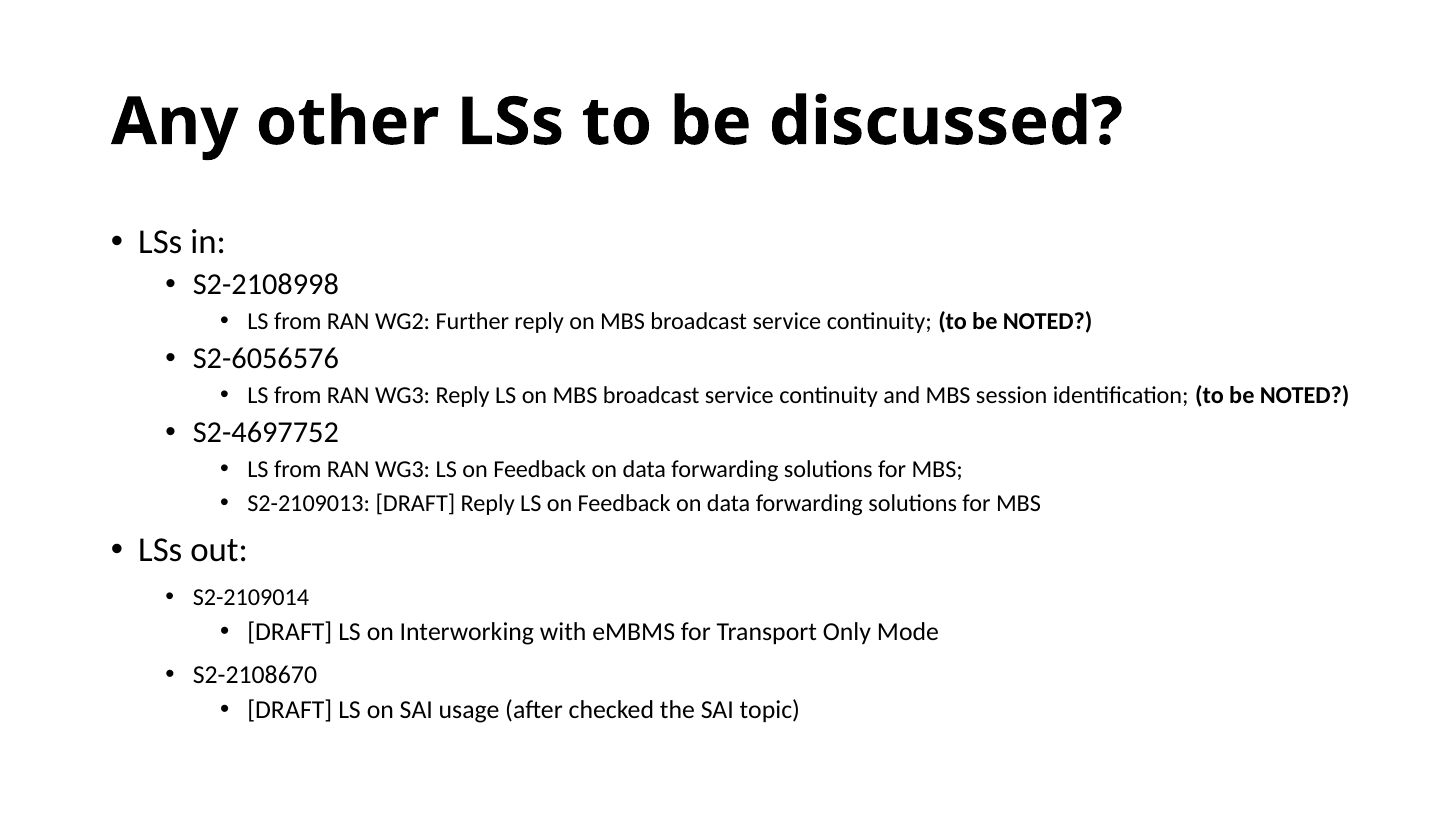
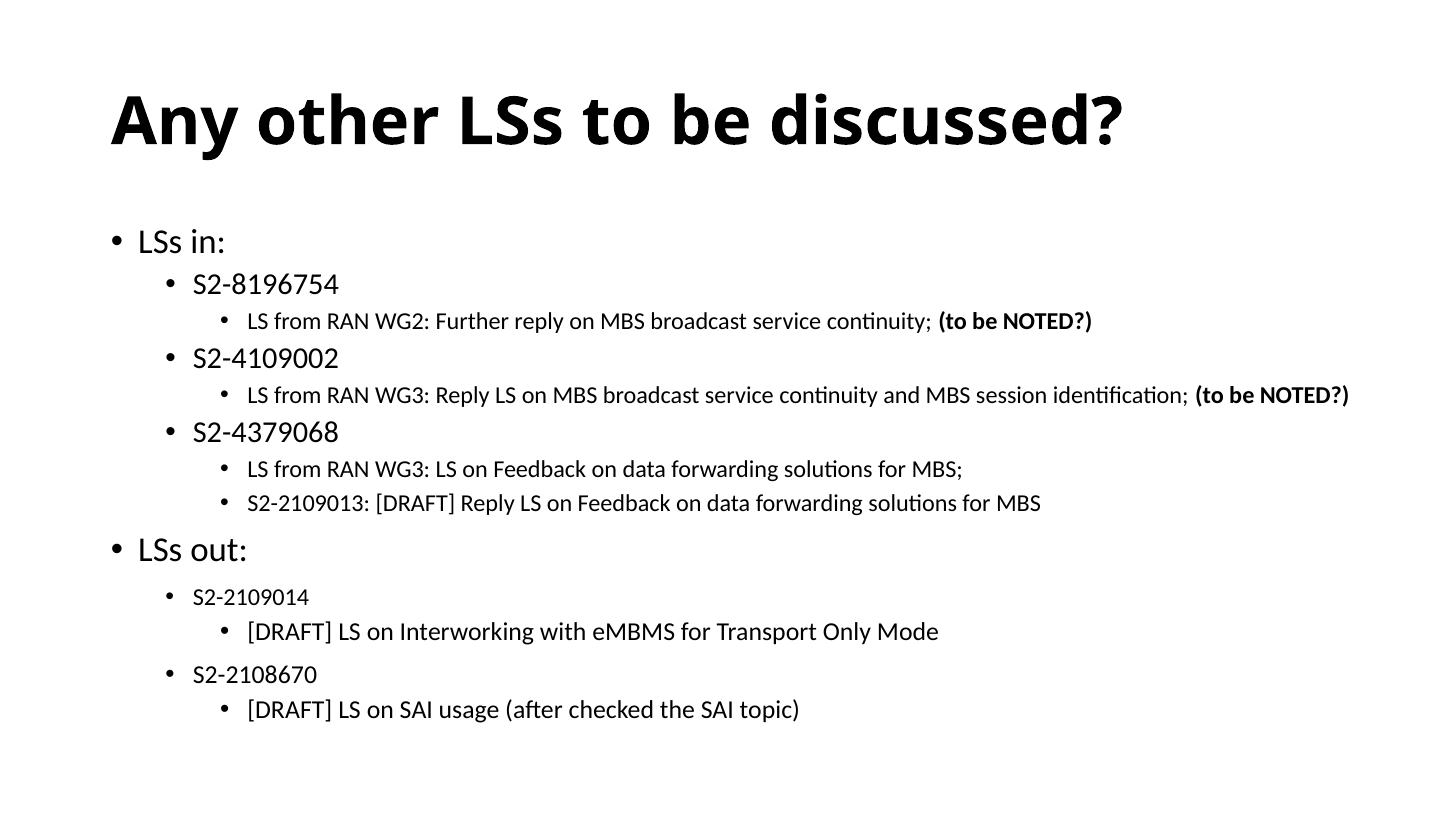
S2-2108998: S2-2108998 -> S2-8196754 (266, 285)
S2-6056576: S2-6056576 -> S2-4109002 (266, 359)
S2-4697752: S2-4697752 -> S2-4379068 (266, 433)
